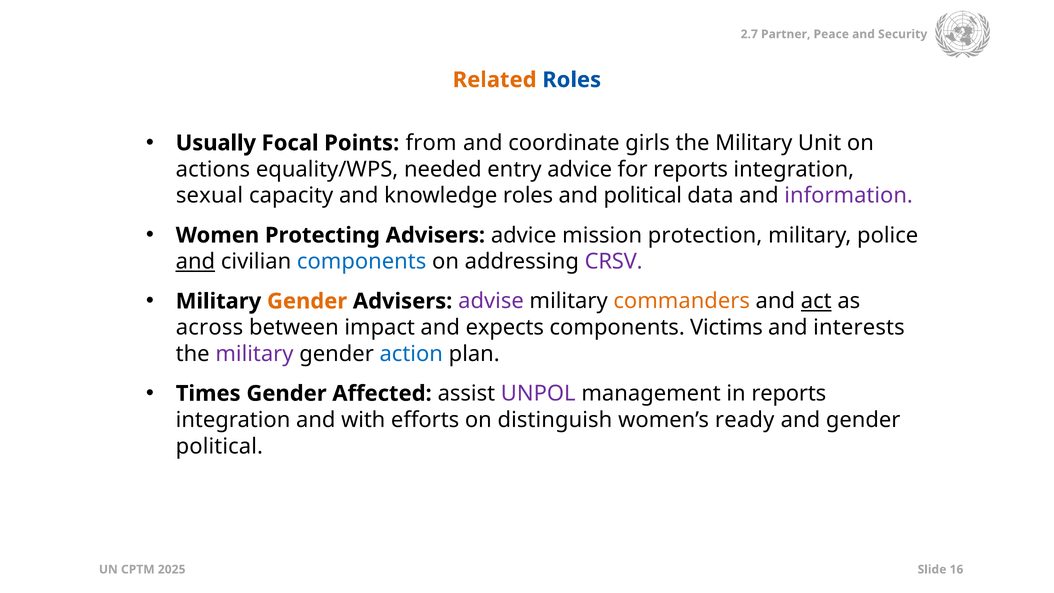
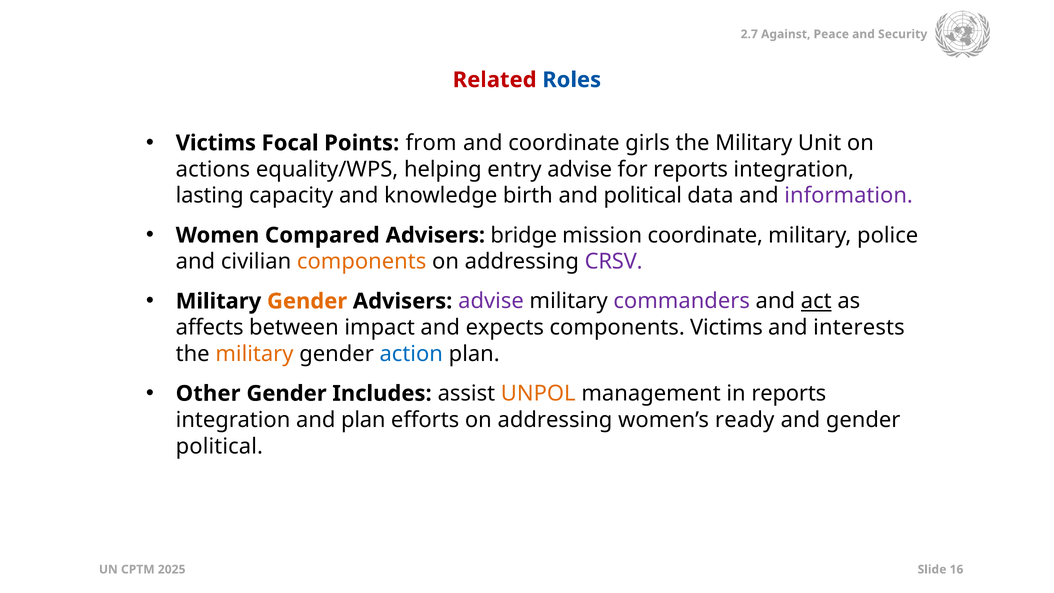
Partner: Partner -> Against (786, 34)
Related colour: orange -> red (495, 80)
Usually: Usually -> Victims (216, 143)
needed: needed -> helping (443, 169)
entry advice: advice -> advise (580, 169)
sexual: sexual -> lasting (210, 196)
knowledge roles: roles -> birth (528, 196)
Protecting: Protecting -> Compared (322, 235)
Advisers advice: advice -> bridge (524, 235)
mission protection: protection -> coordinate (705, 235)
and underline: present -> none (195, 262)
components colour: blue -> orange (362, 262)
commanders colour: orange -> purple (682, 301)
across: across -> affects (210, 328)
military colour: purple -> orange (254, 354)
Times: Times -> Other (208, 393)
Affected: Affected -> Includes (382, 393)
UNPOL colour: purple -> orange (538, 393)
and with: with -> plan (363, 420)
efforts on distinguish: distinguish -> addressing (555, 420)
